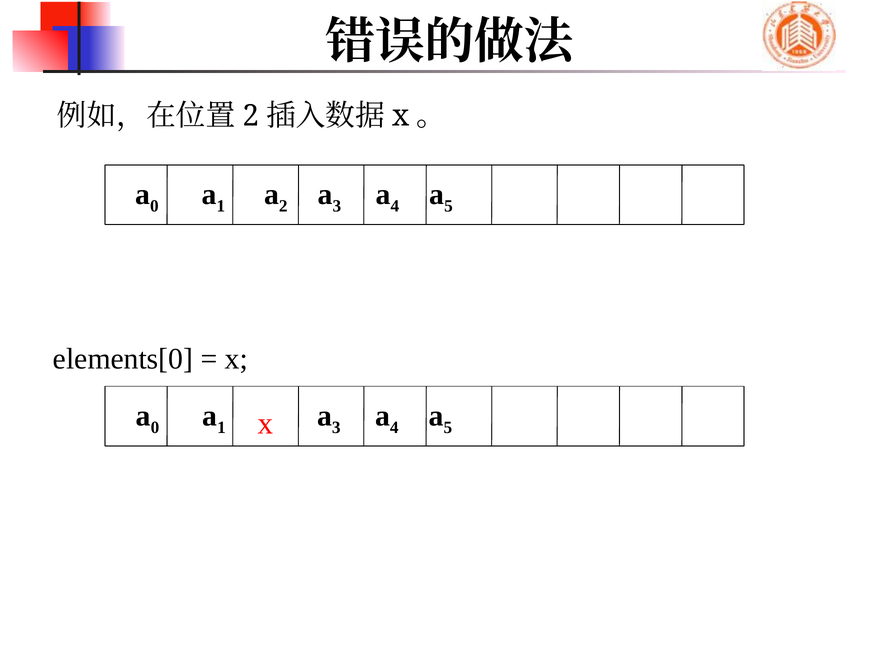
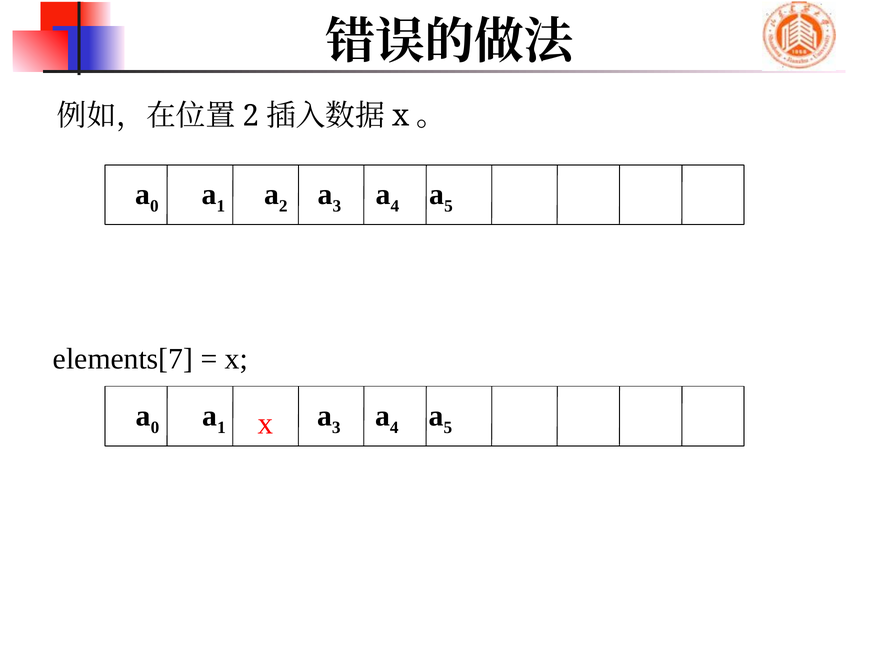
elements[0: elements[0 -> elements[7 (123, 359)
